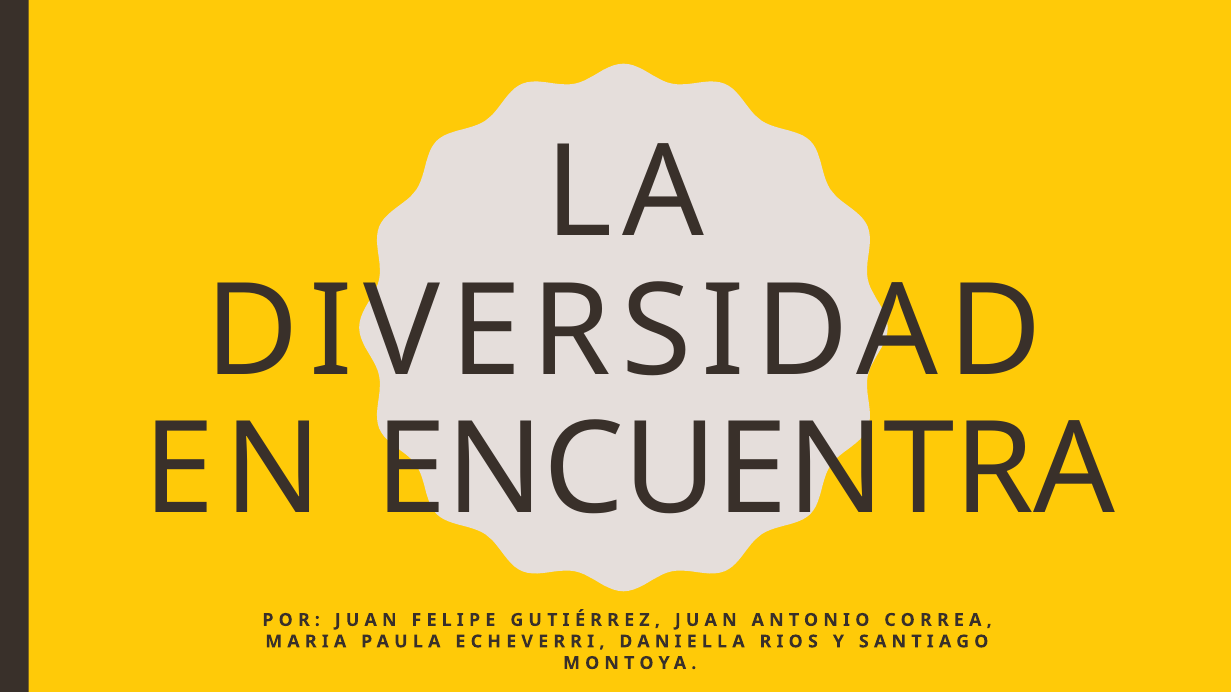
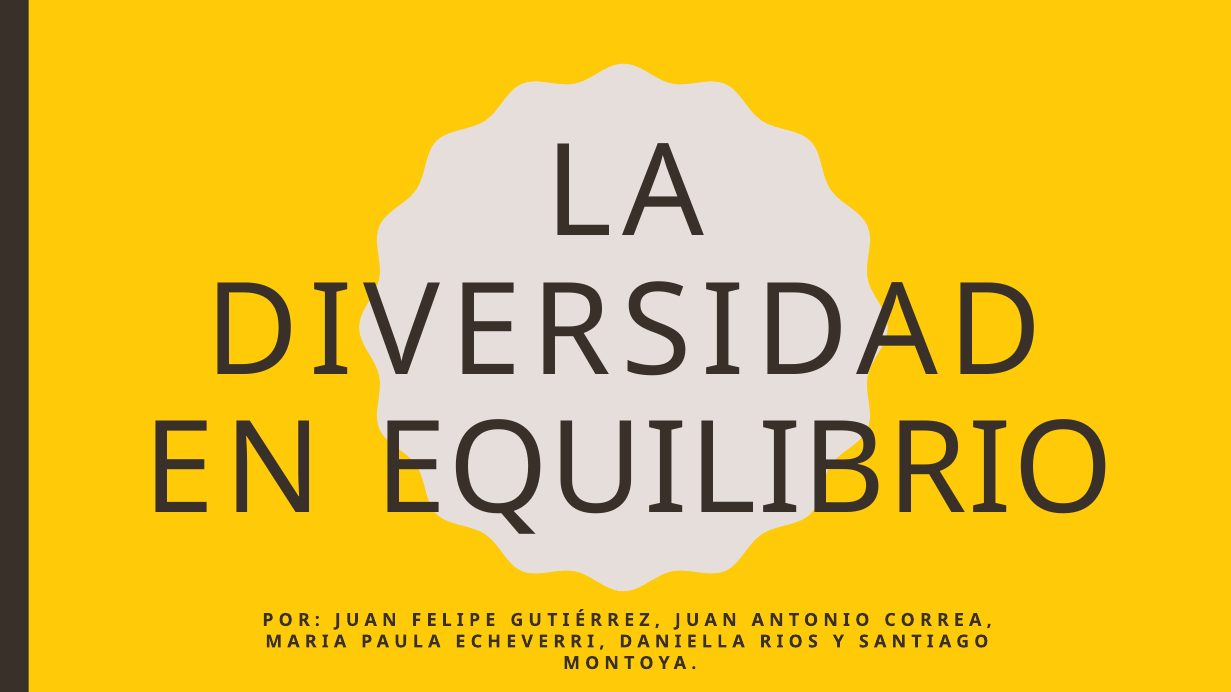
ENCUENTRA: ENCUENTRA -> EQUILIBRIO (745, 470)
